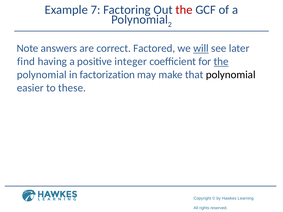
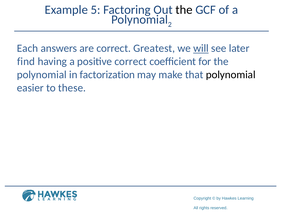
7: 7 -> 5 (96, 10)
the colour: red -> black (184, 10)
Note: Note -> Each (28, 48)
Factored: Factored -> Greatest (154, 48)
positive integer: integer -> correct (131, 62)
the underline: present -> none (221, 62)
